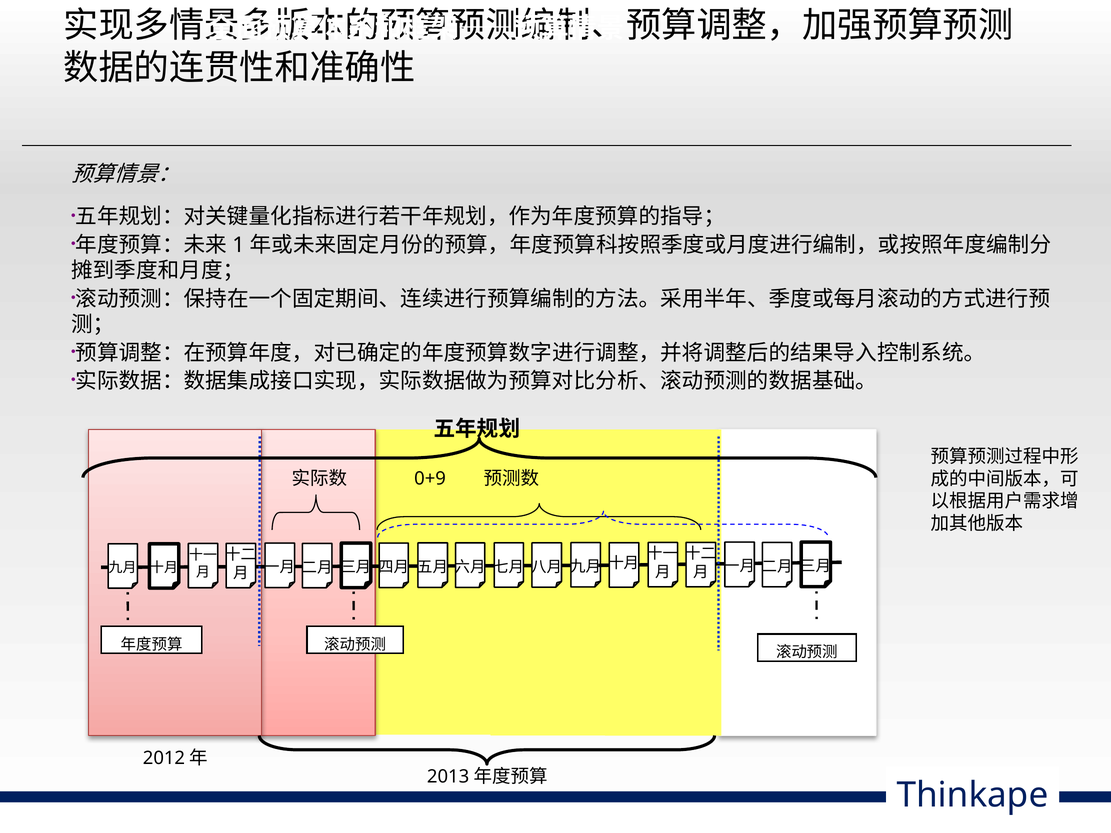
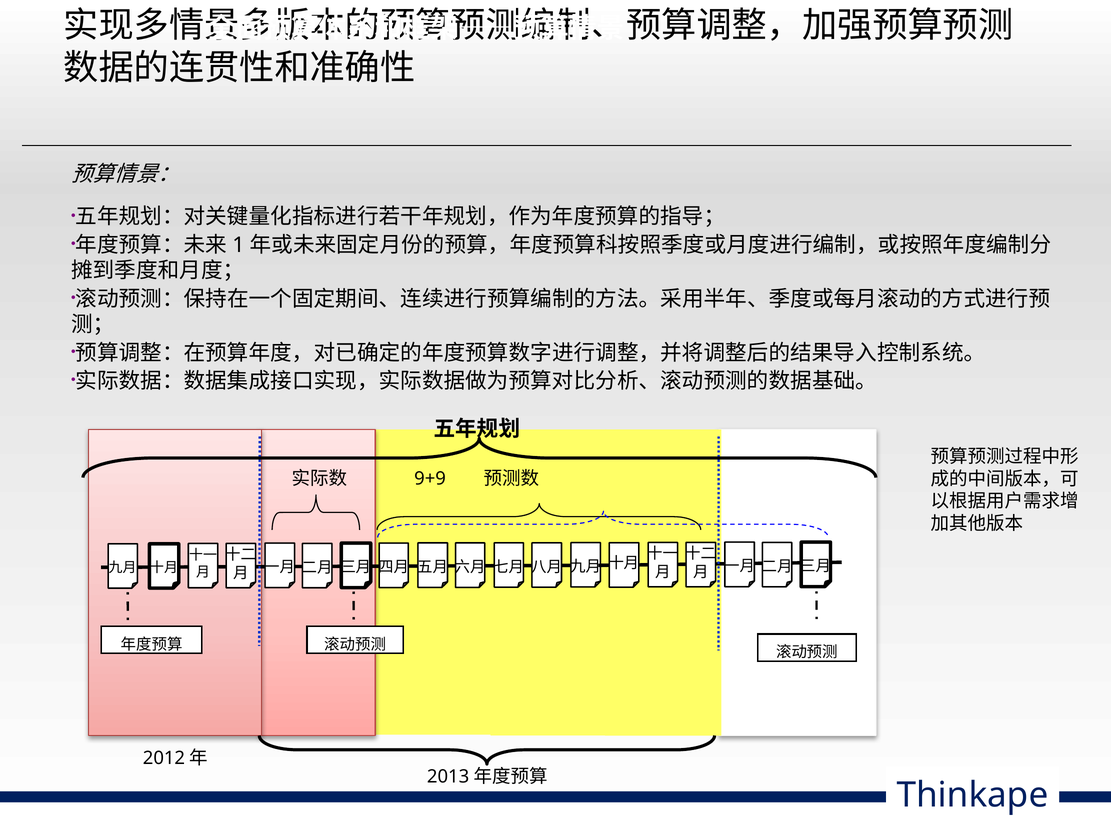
0+9: 0+9 -> 9+9 (430, 479)
